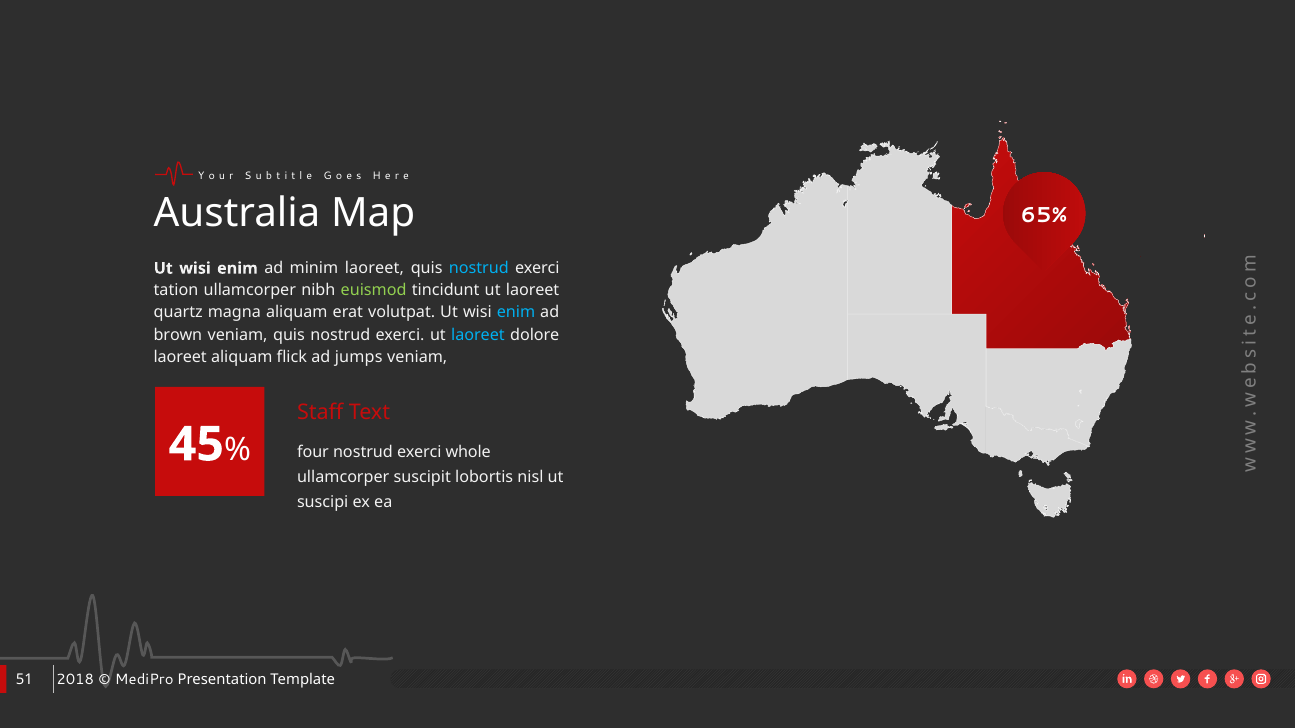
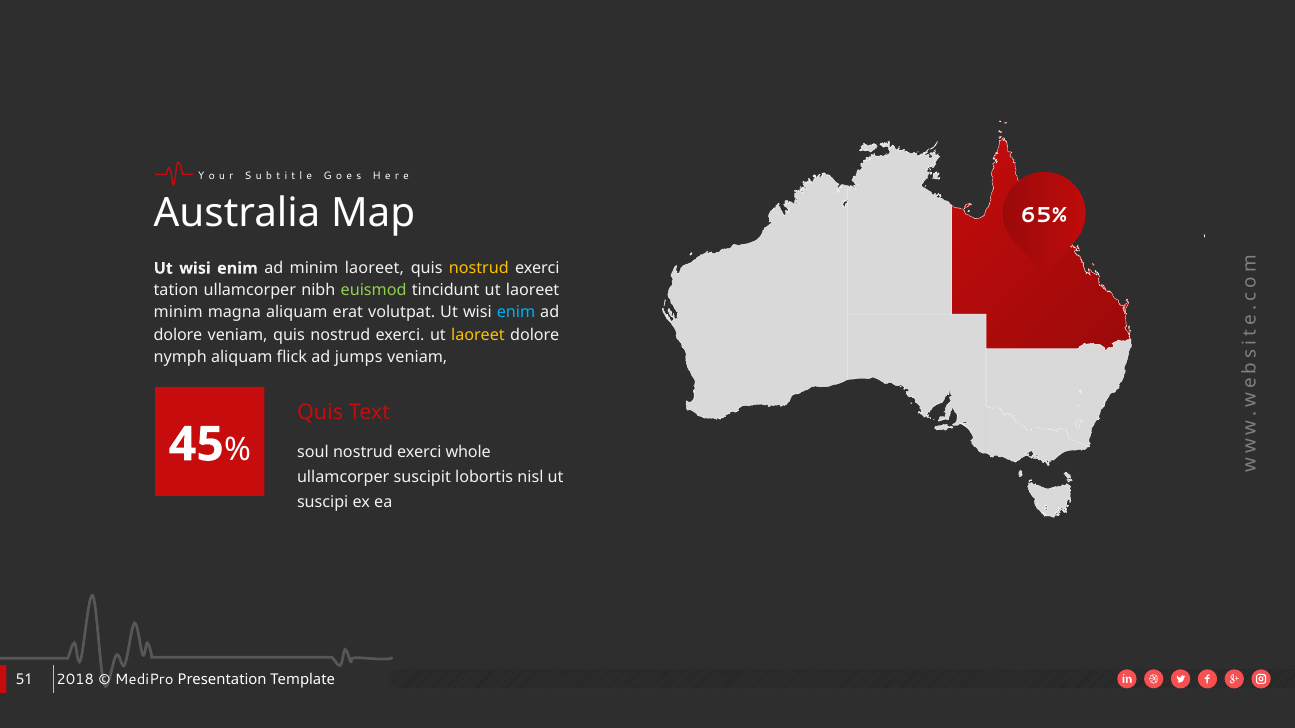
nostrud colour: light blue -> yellow (479, 268)
quartz: quartz -> minim (178, 313)
brown: brown -> dolore (178, 335)
laoreet colour: light blue -> yellow (478, 335)
laoreet: laoreet -> nymph (180, 357)
Staff: Staff -> Quis (320, 412)
four: four -> soul (313, 452)
